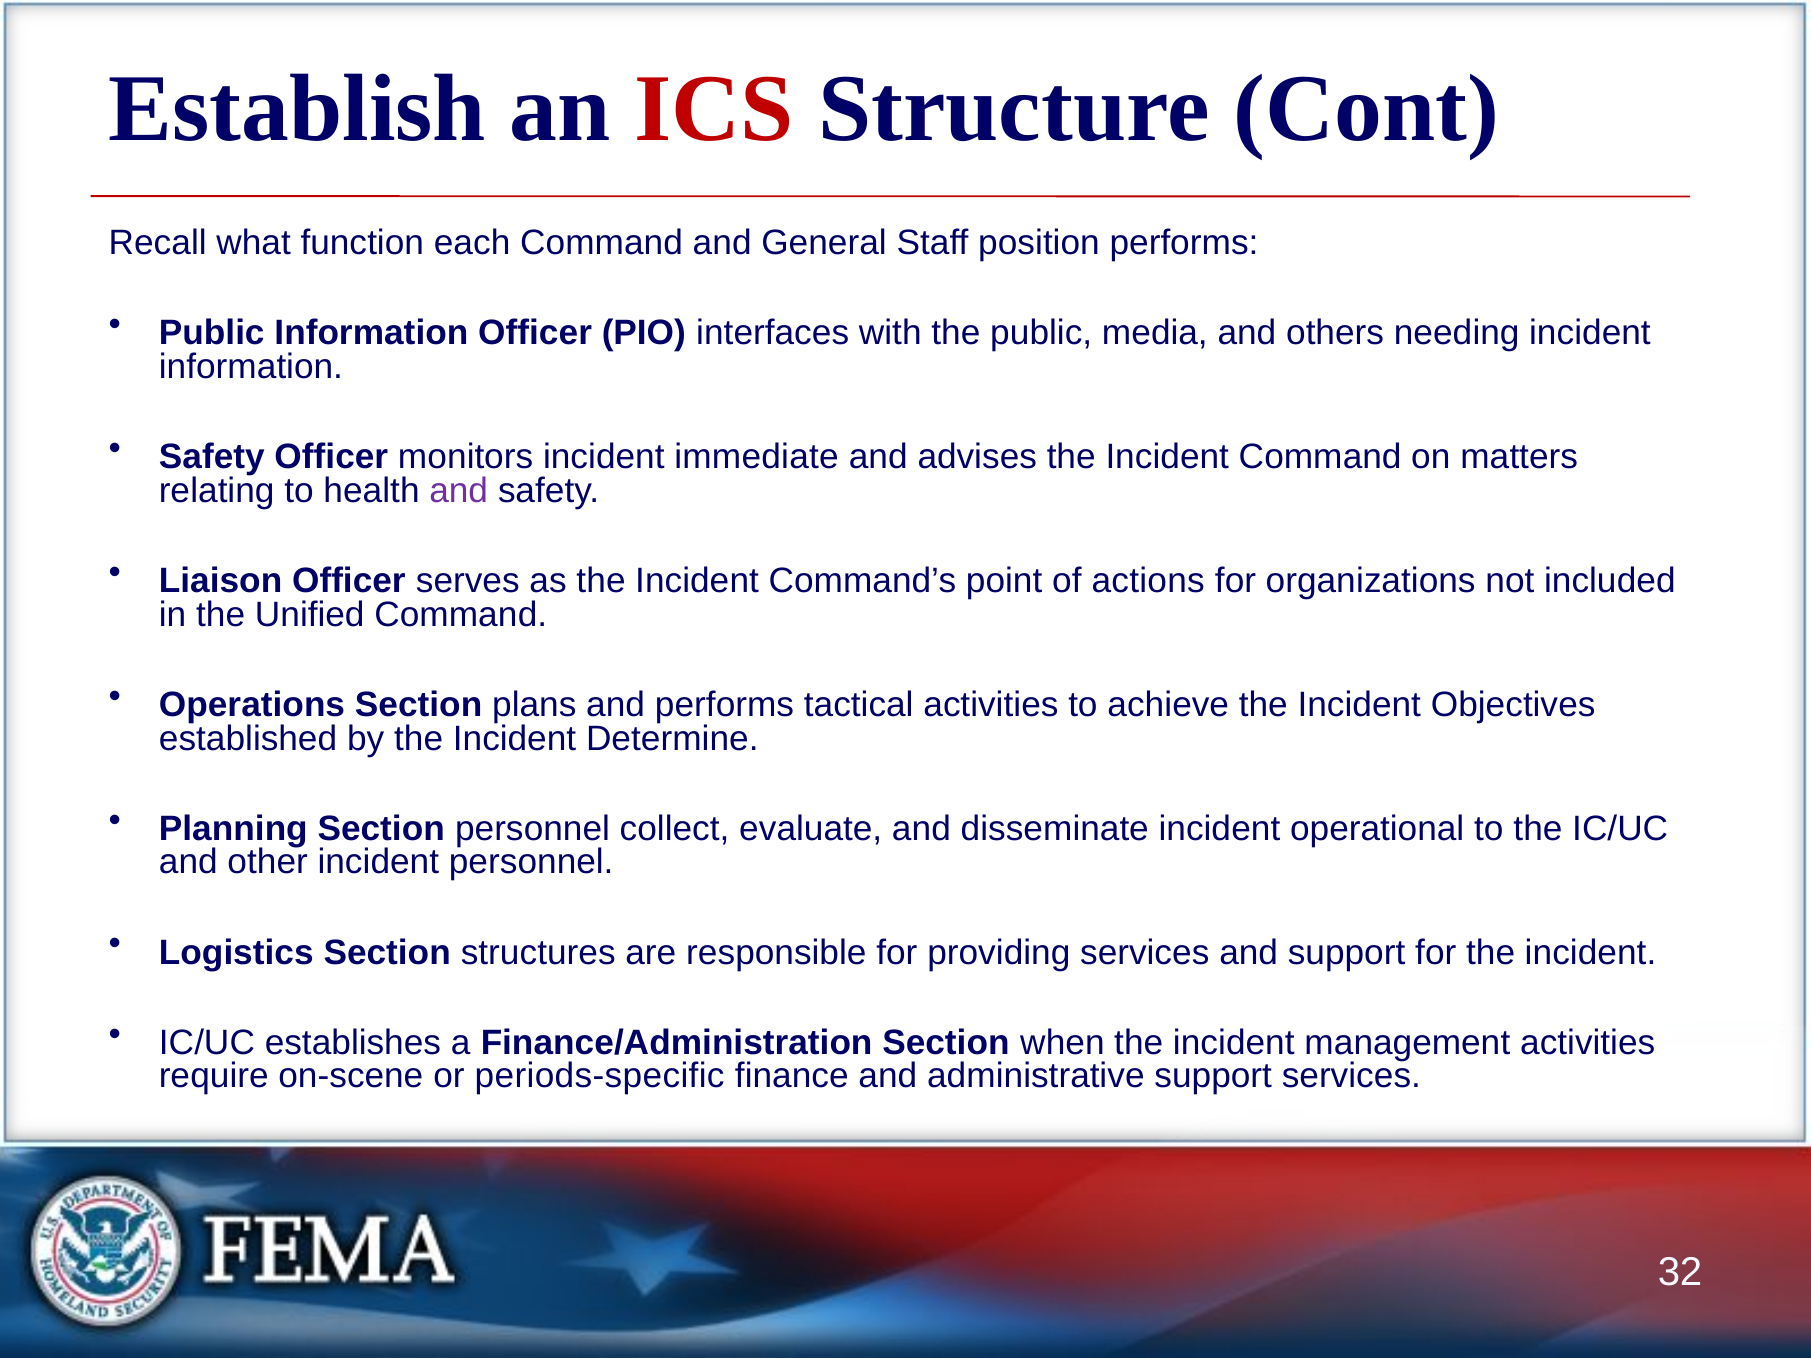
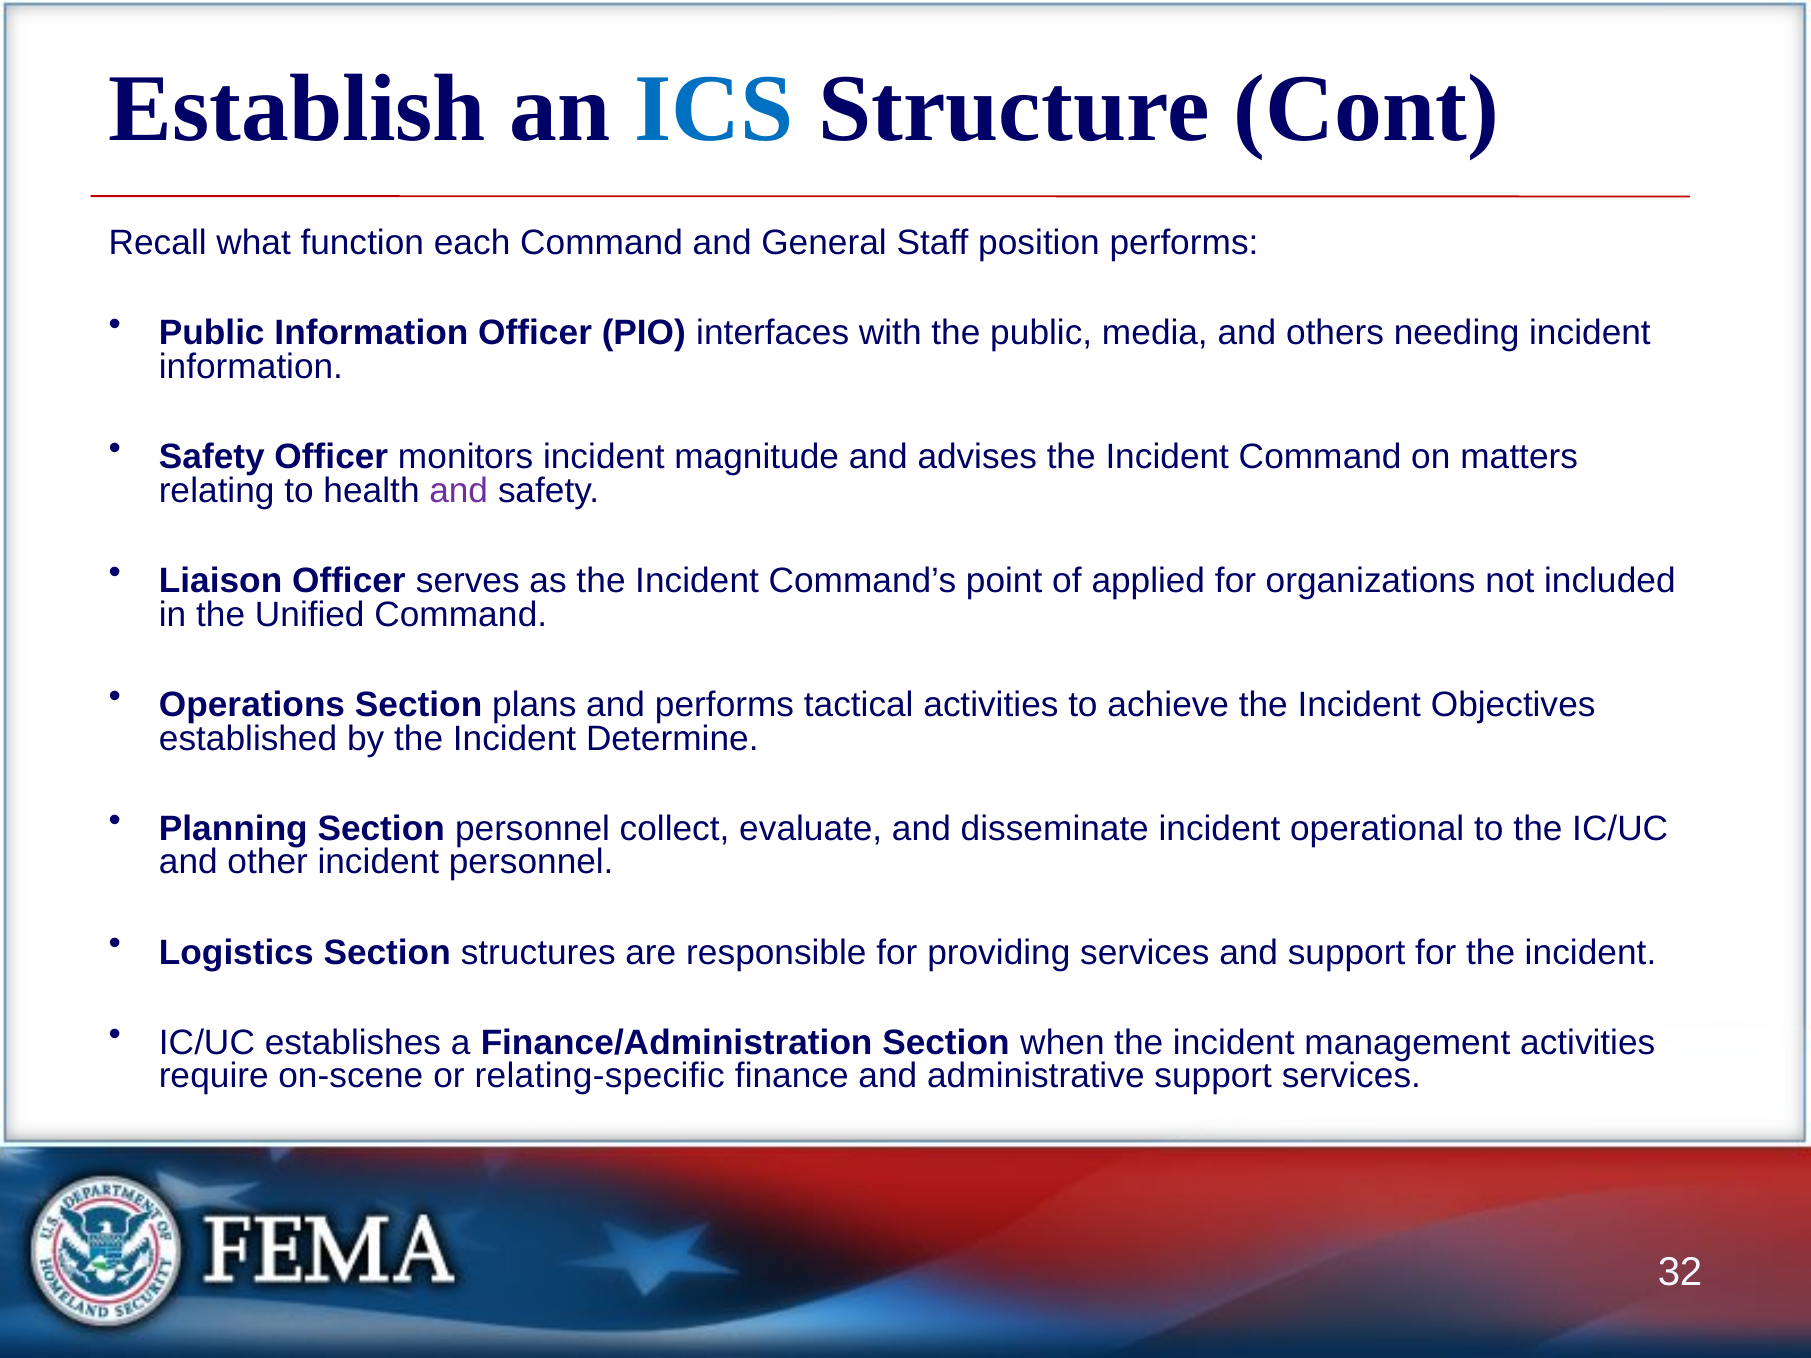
ICS colour: red -> blue (714, 109)
immediate: immediate -> magnitude (757, 457)
actions: actions -> applied (1148, 581)
periods-specific: periods-specific -> relating-specific (600, 1076)
